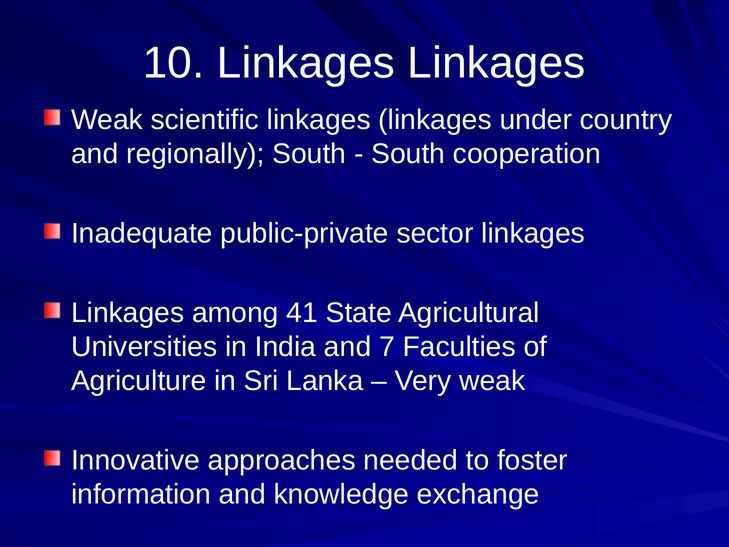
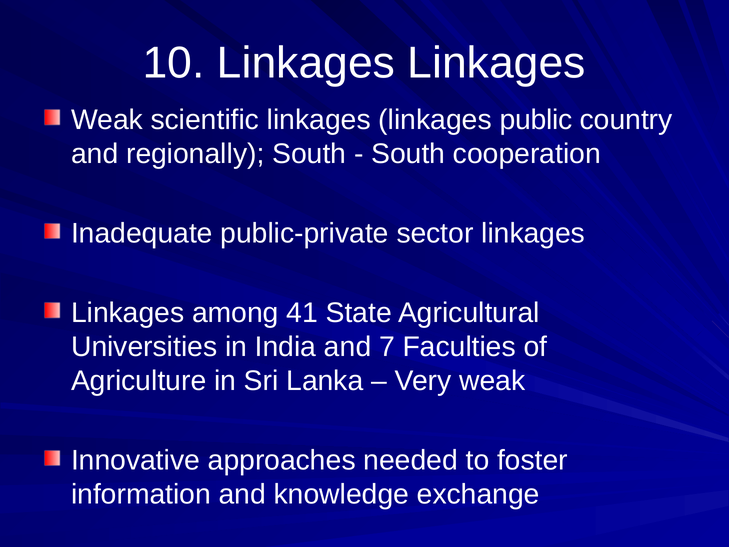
under: under -> public (536, 120)
